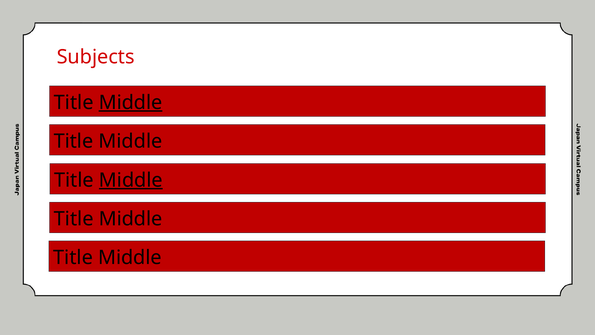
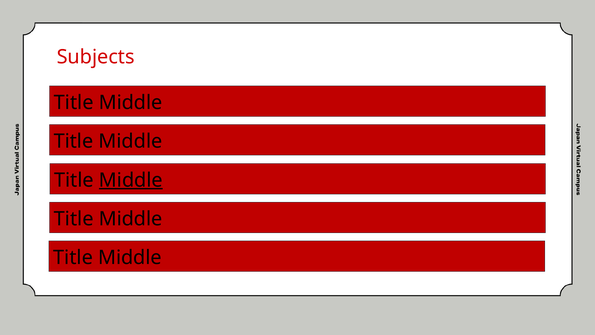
Middle underline: present -> none (131, 102)
